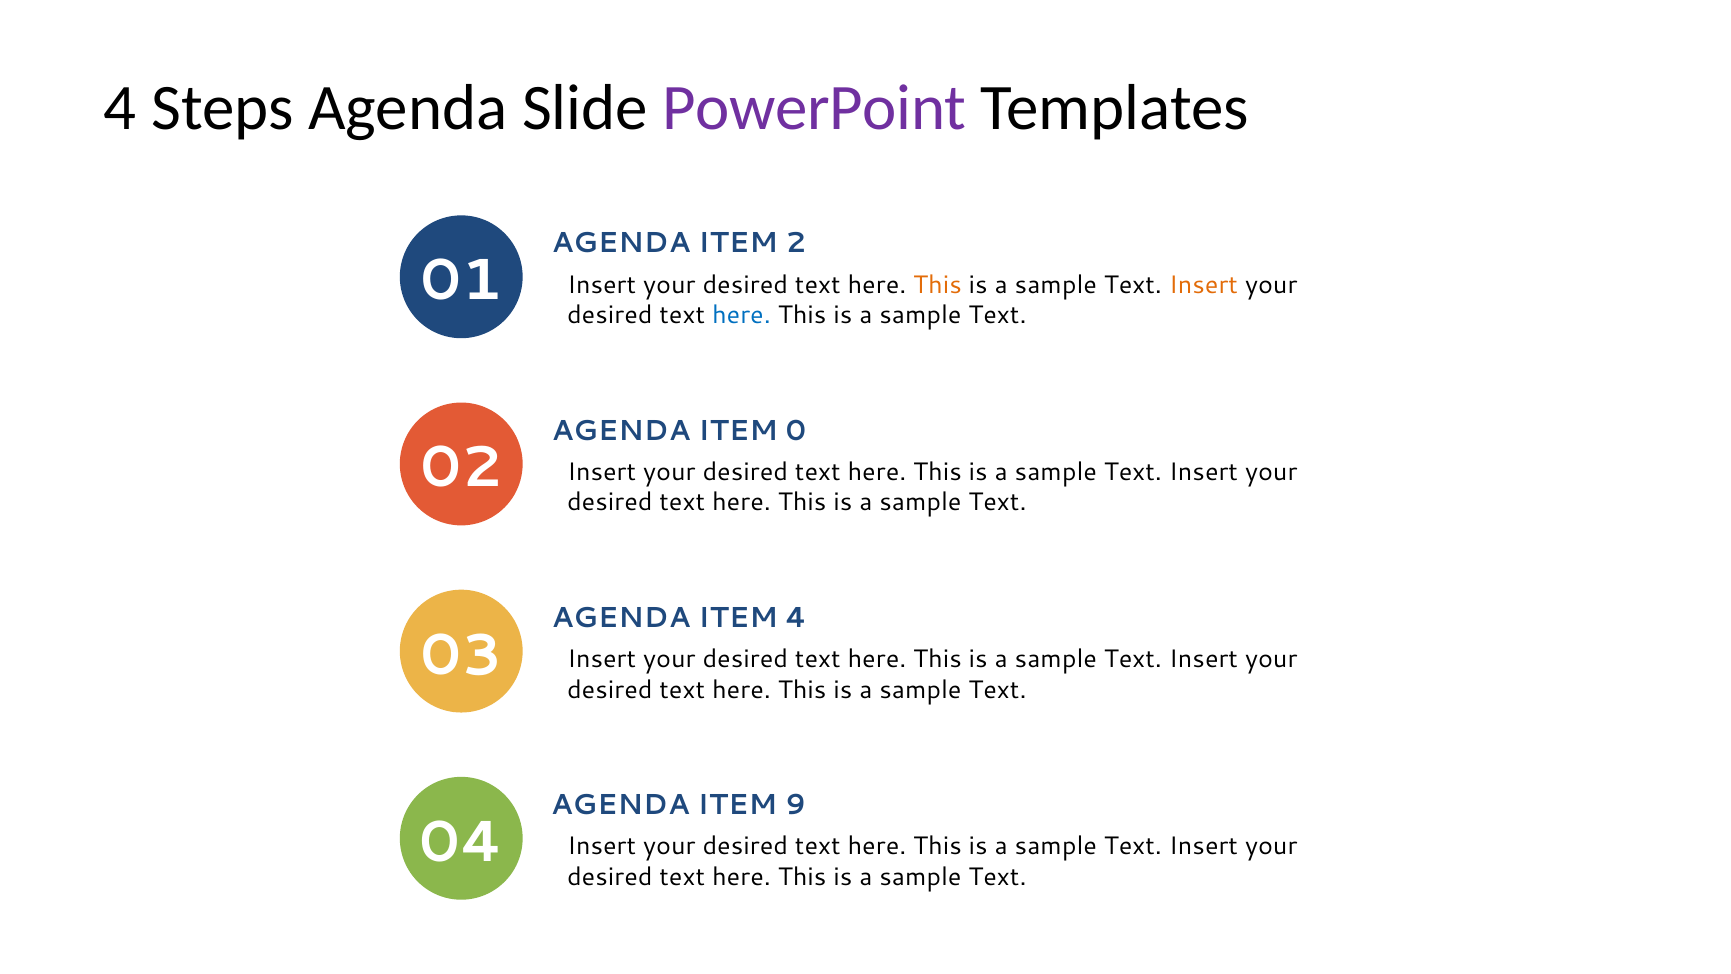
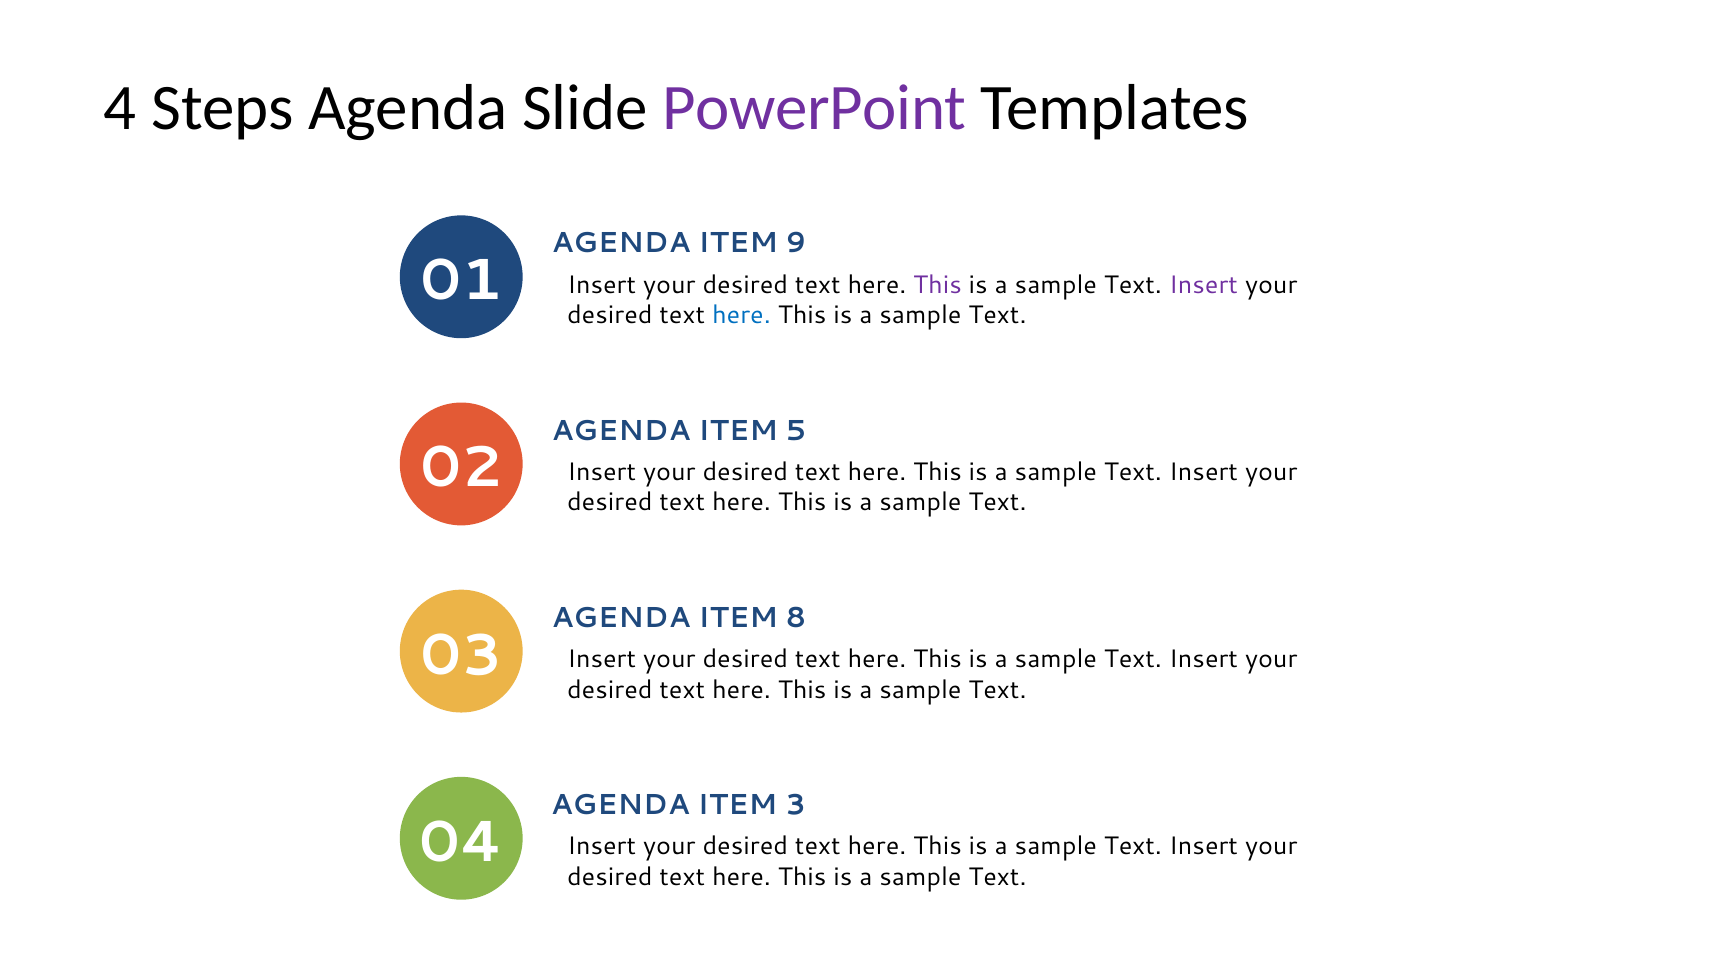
2: 2 -> 9 (796, 243)
This colour: orange -> purple (938, 285)
Insert colour: orange -> purple (1203, 285)
0: 0 -> 5 (796, 431)
ITEM 4: 4 -> 8 (796, 618)
9: 9 -> 3 (796, 805)
